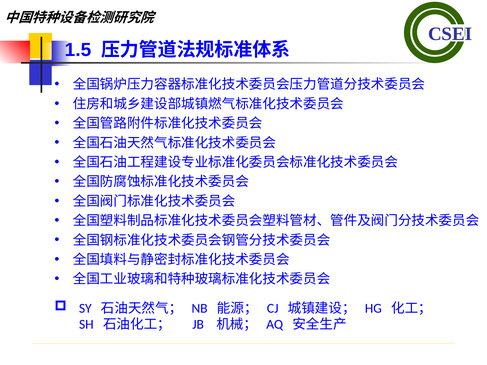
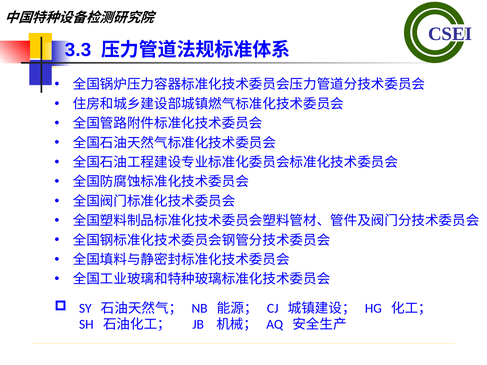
1.5: 1.5 -> 3.3 (78, 50)
